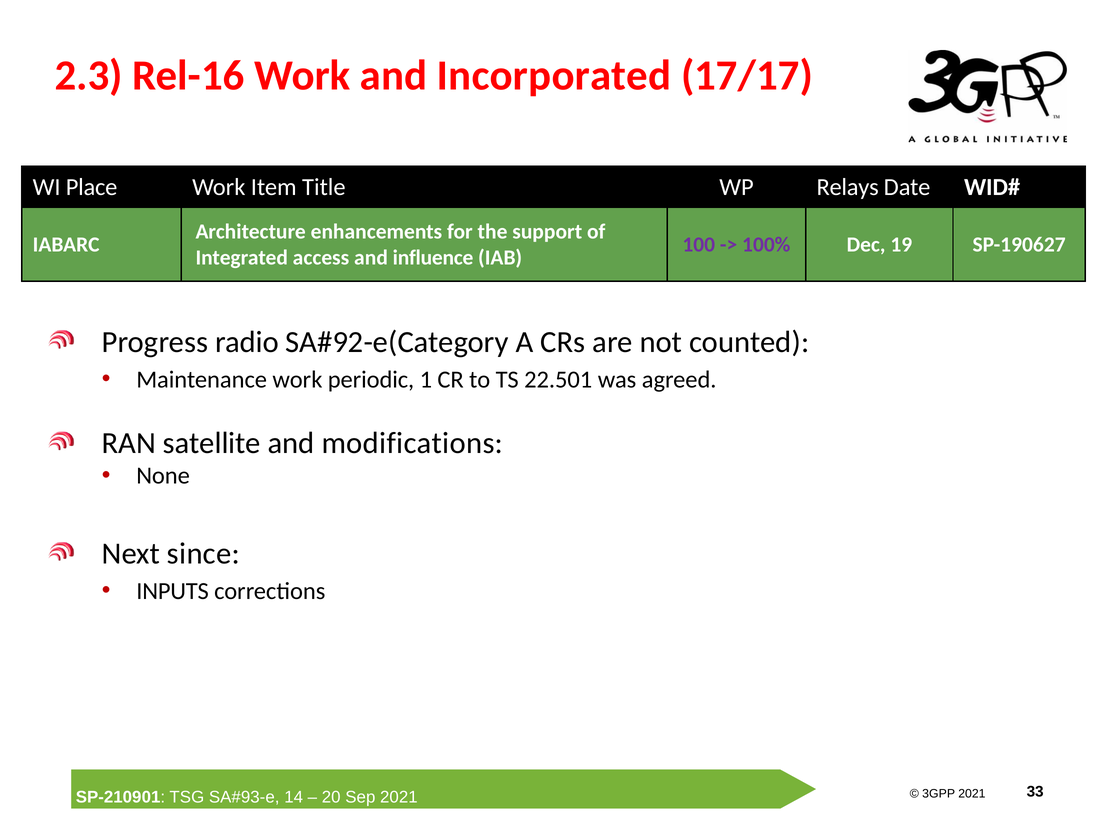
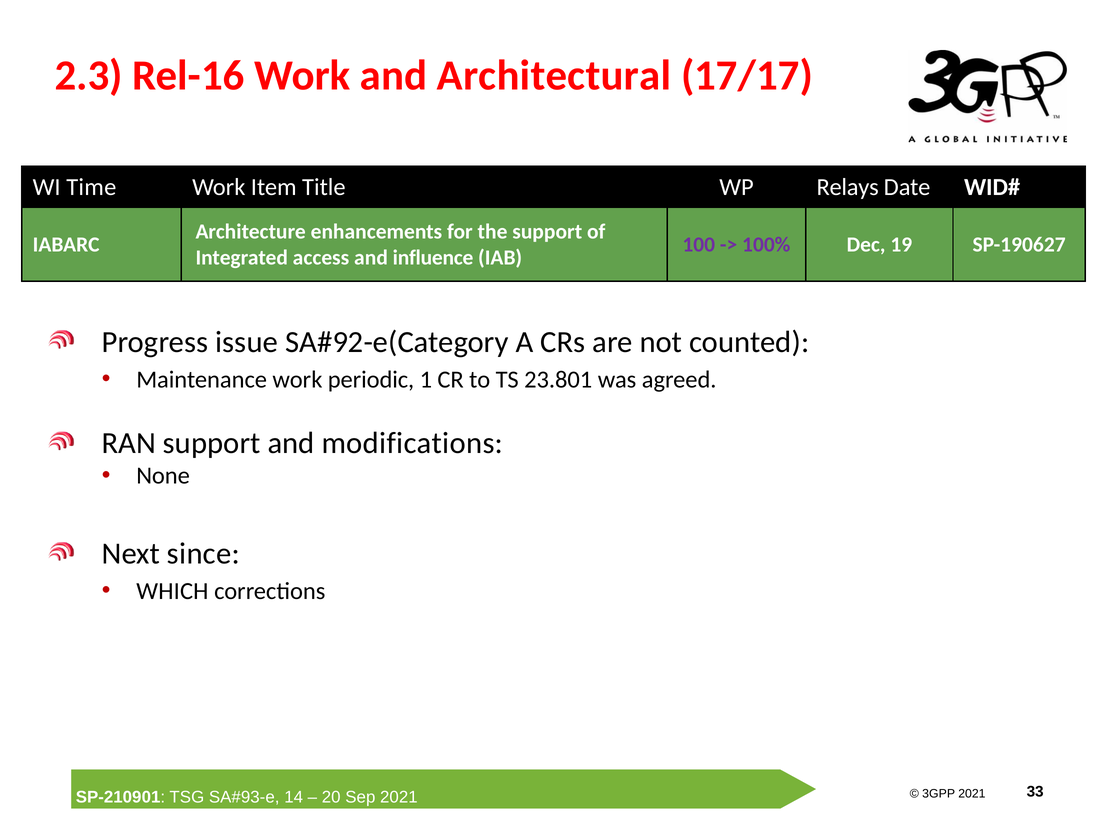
Incorporated: Incorporated -> Architectural (554, 76)
Place: Place -> Time (91, 187)
radio: radio -> issue (247, 342)
22.501: 22.501 -> 23.801 (558, 380)
RAN satellite: satellite -> support (212, 443)
INPUTS: INPUTS -> WHICH (172, 591)
